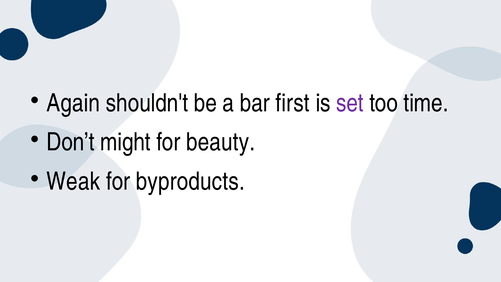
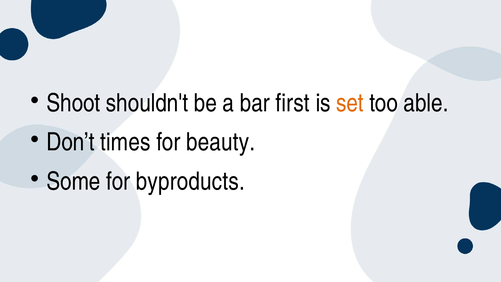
Again: Again -> Shoot (73, 103)
set colour: purple -> orange (350, 103)
time: time -> able (426, 103)
might: might -> times (125, 142)
Weak: Weak -> Some (74, 181)
